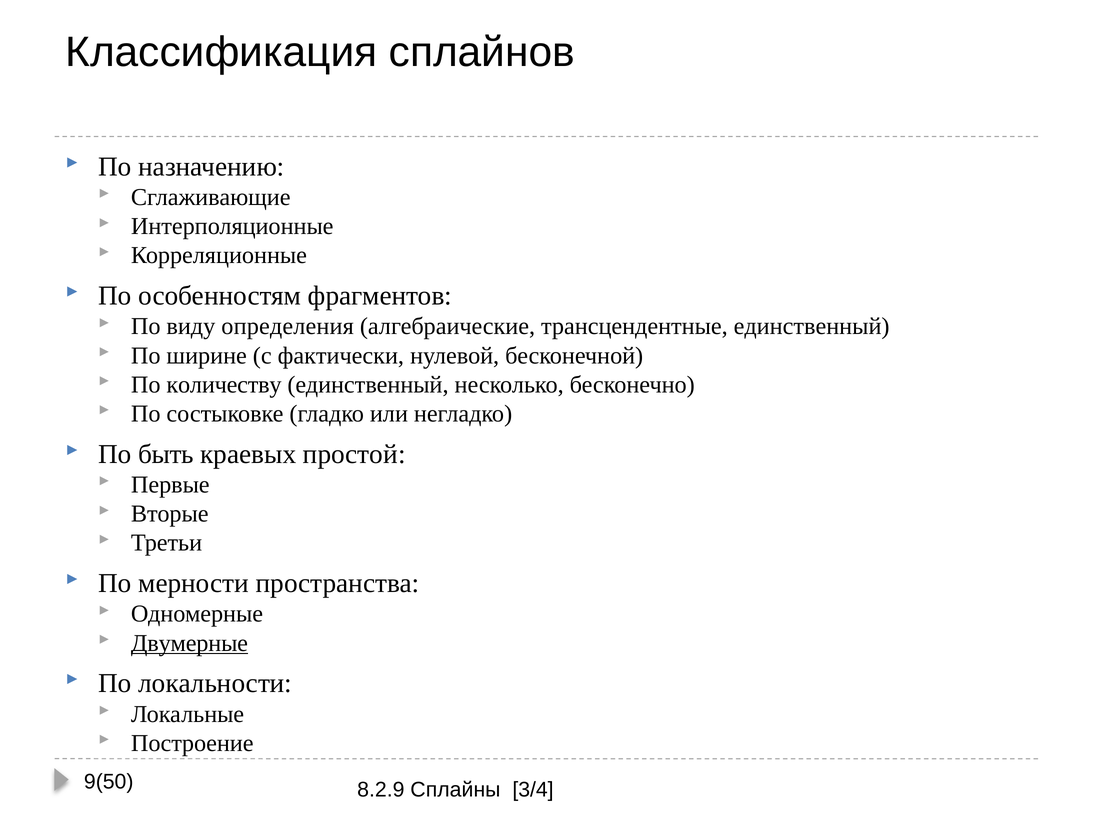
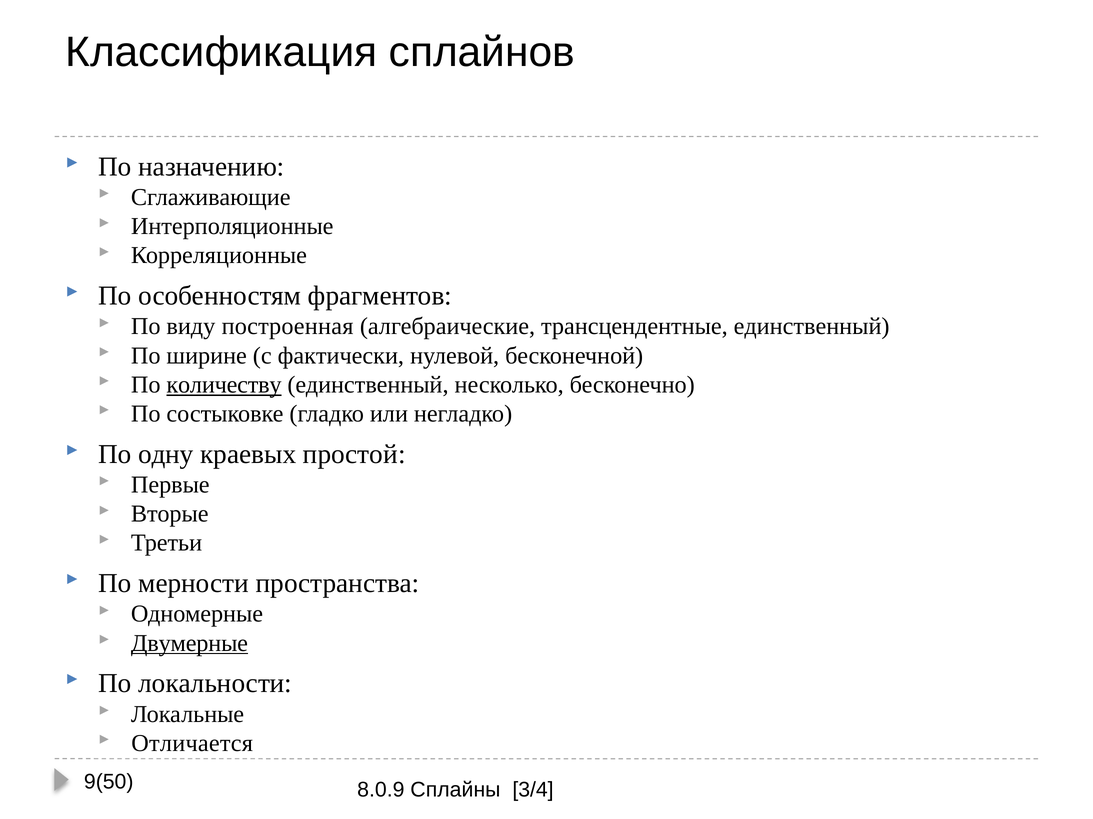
определения: определения -> построенная (288, 327)
количеству underline: none -> present (224, 385)
быть: быть -> одну (166, 454)
Построение: Построение -> Отличается (192, 744)
8.2.9: 8.2.9 -> 8.0.9 (381, 790)
